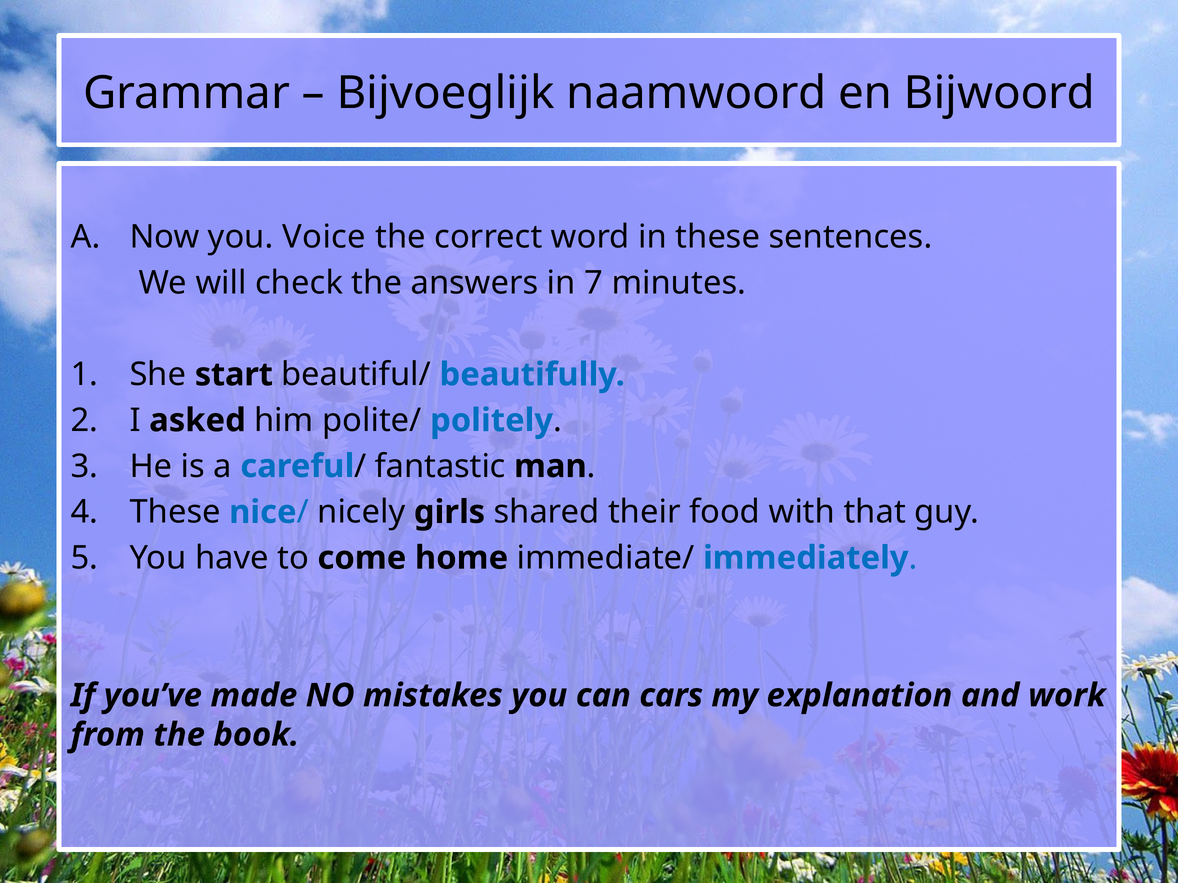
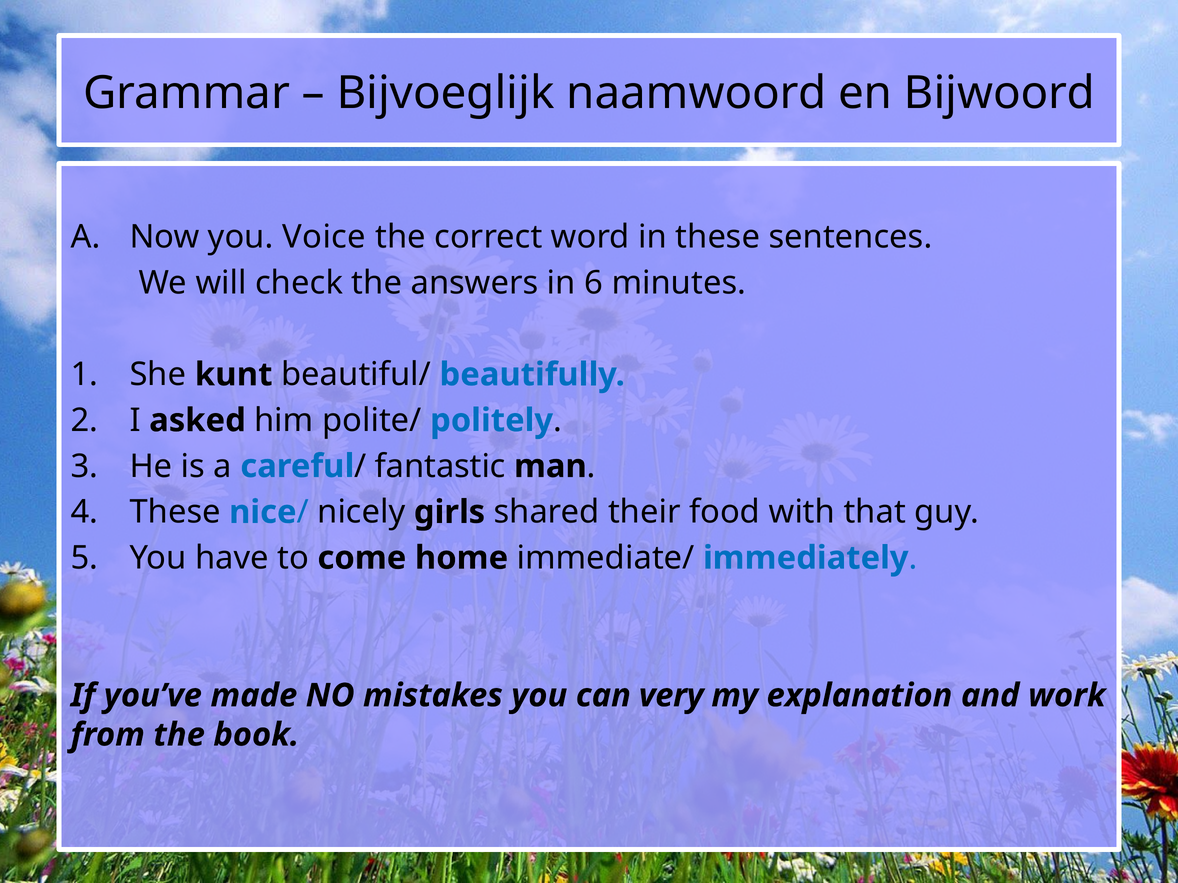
7: 7 -> 6 (594, 283)
start: start -> kunt (234, 375)
cars: cars -> very (671, 696)
